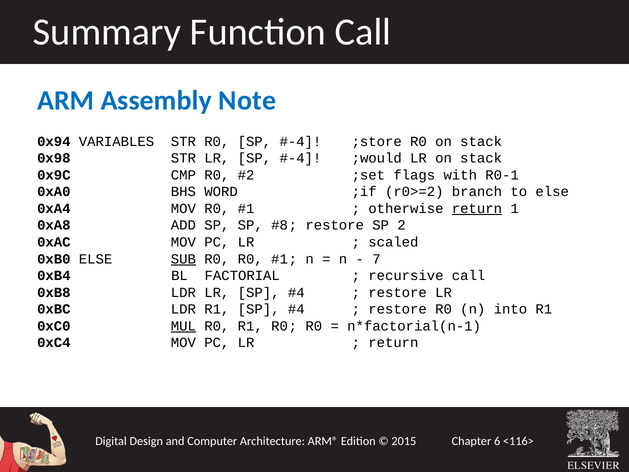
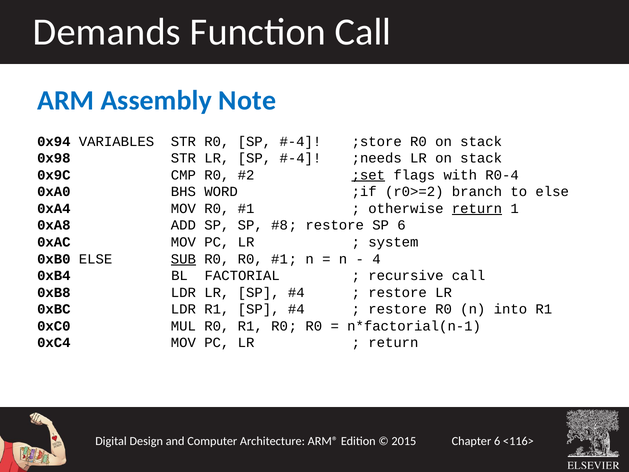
Summary: Summary -> Demands (107, 32)
;would: ;would -> ;needs (377, 158)
;set underline: none -> present (368, 175)
R0-1: R0-1 -> R0-4 (502, 175)
SP 2: 2 -> 6 (402, 225)
scaled: scaled -> system (393, 242)
7: 7 -> 4 (376, 259)
MUL underline: present -> none (183, 326)
